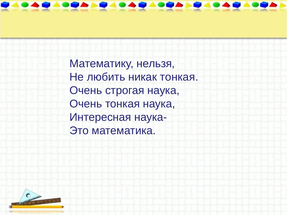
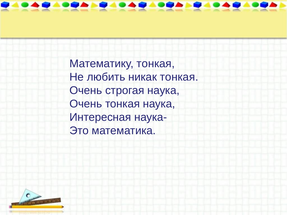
Математику нельзя: нельзя -> тонкая (156, 64)
